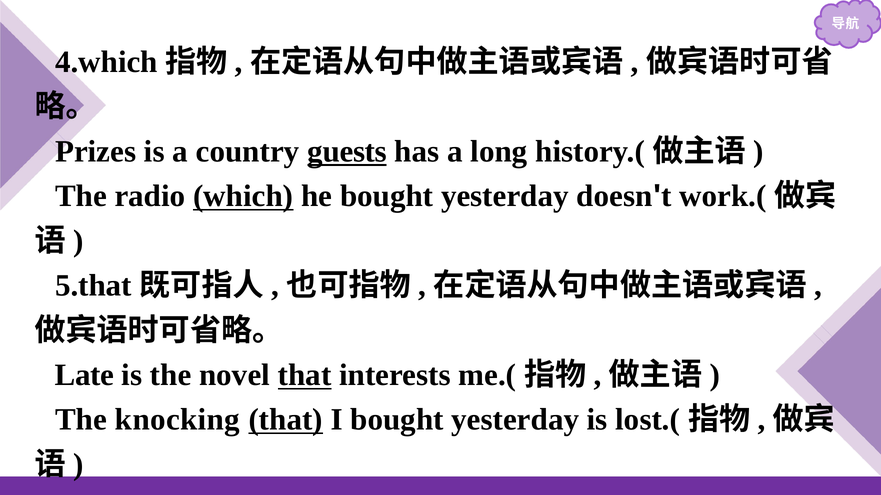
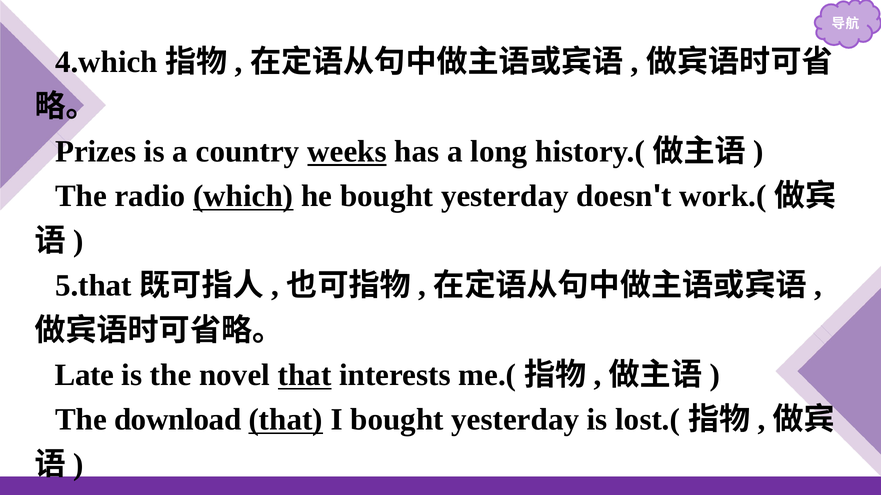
guests: guests -> weeks (347, 152)
knocking: knocking -> download (178, 420)
